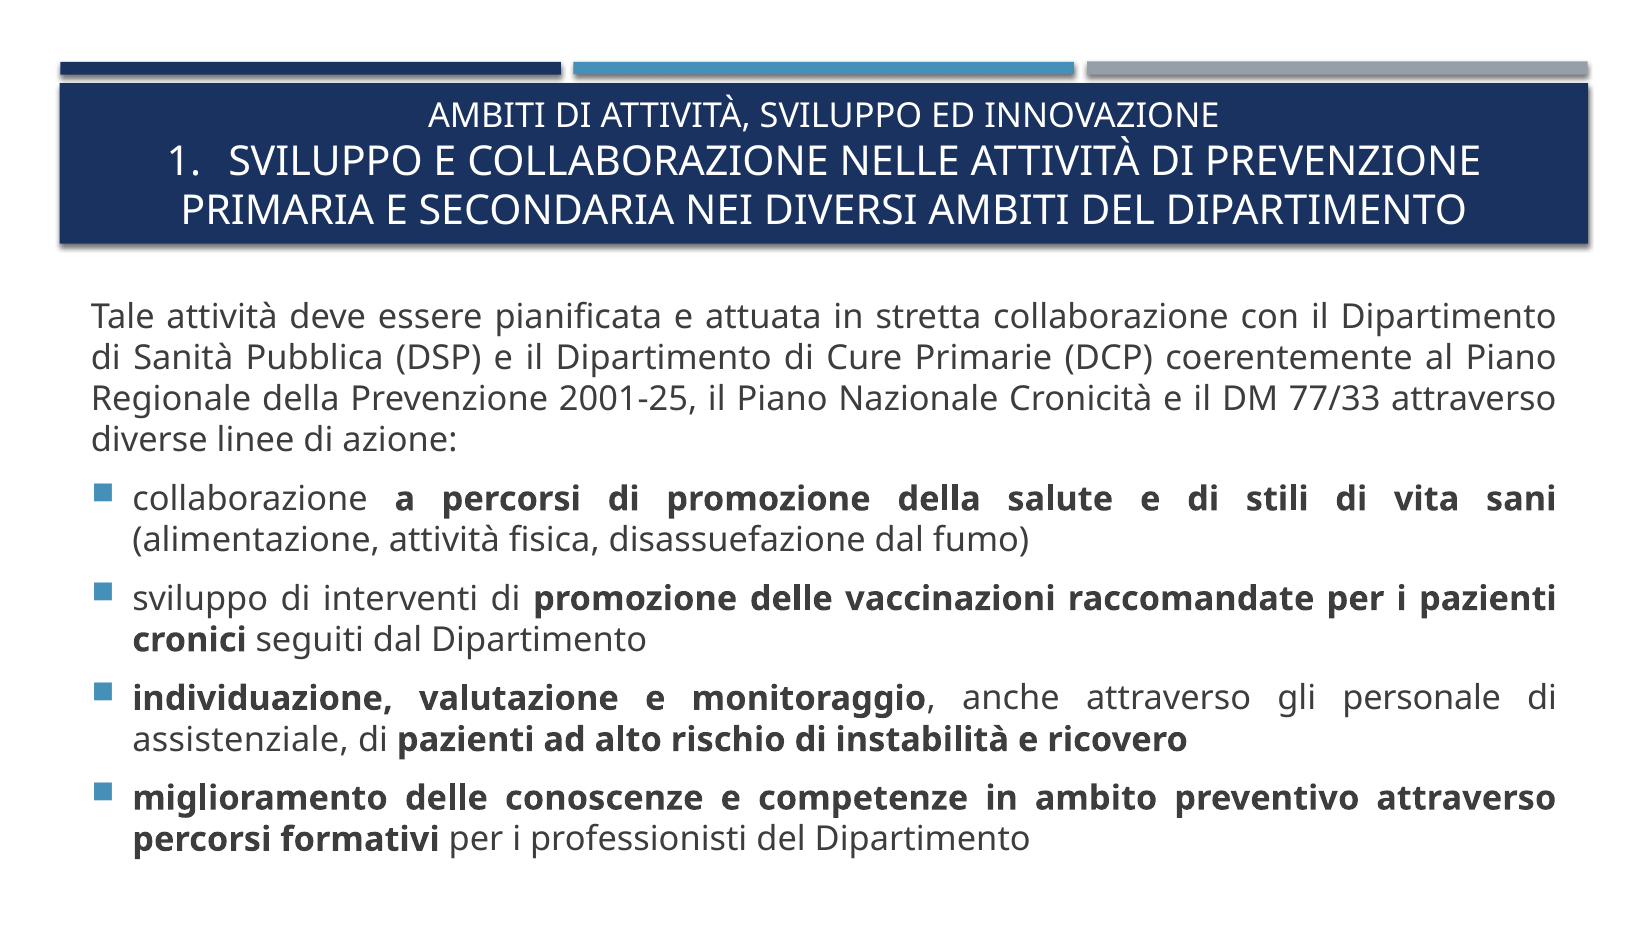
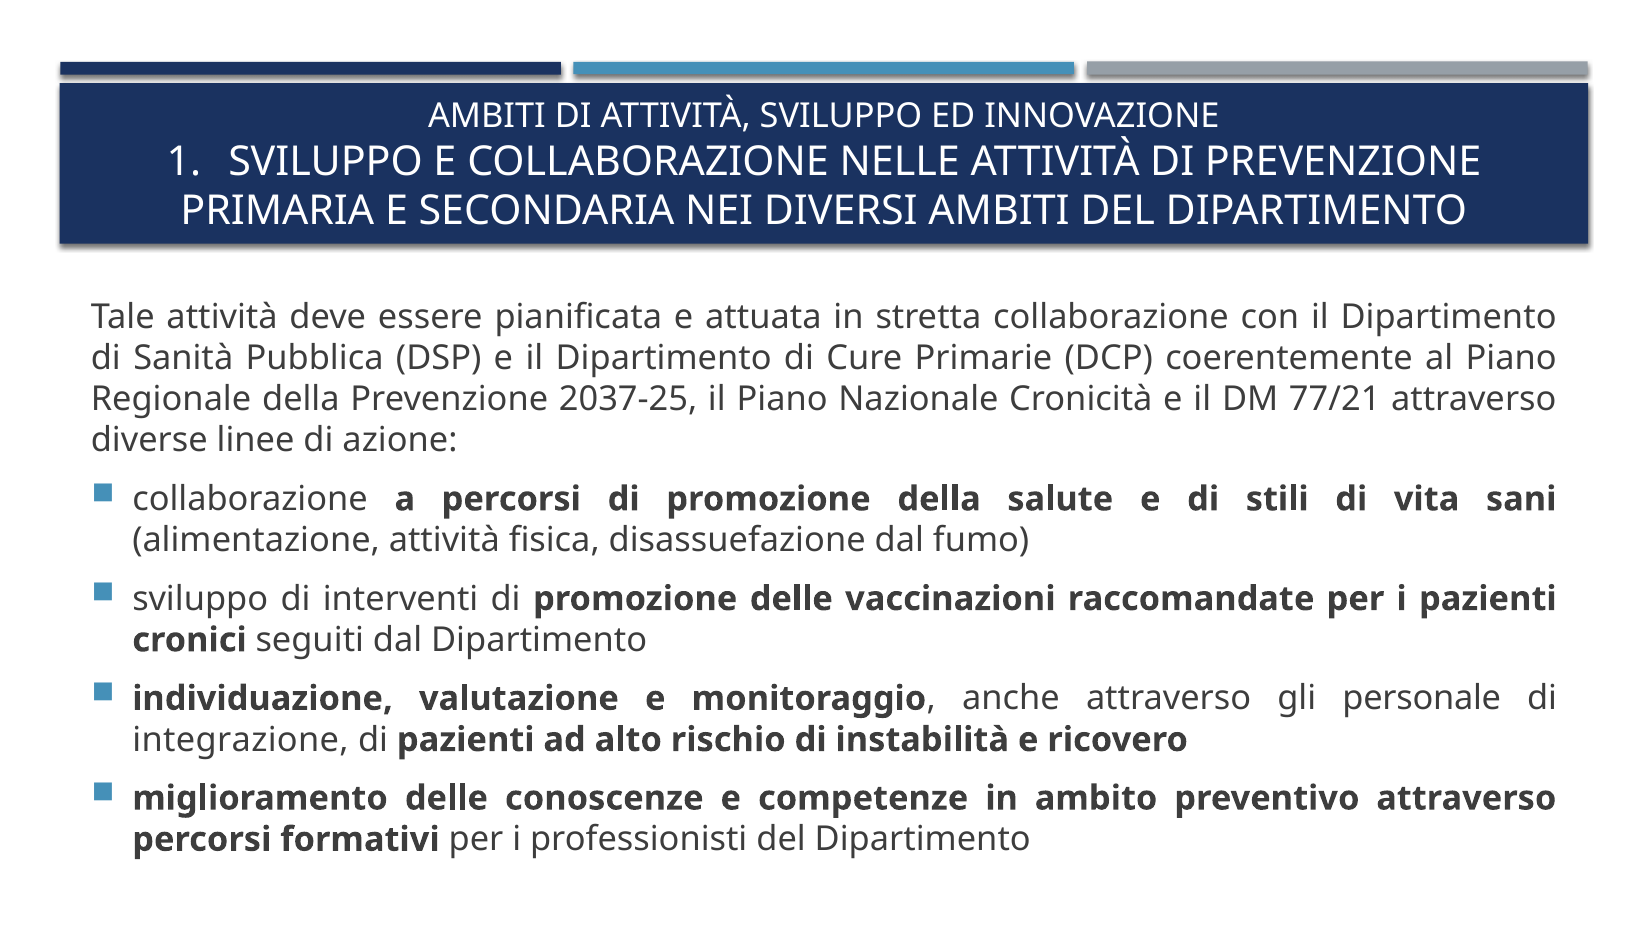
2001-25: 2001-25 -> 2037-25 (628, 399)
77/33: 77/33 -> 77/21 (1335, 399)
assistenziale: assistenziale -> integrazione (241, 740)
